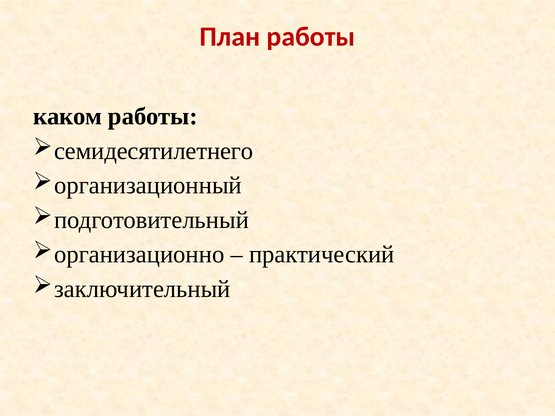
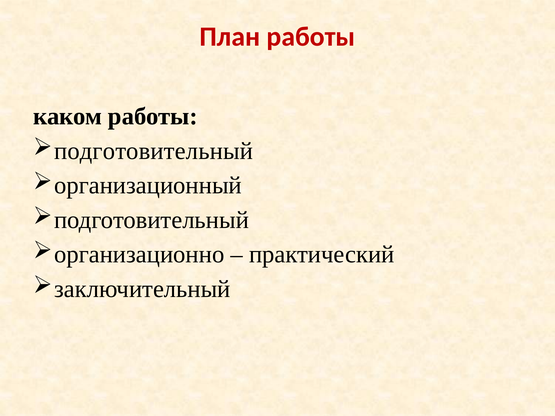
семидесятилетнего: семидесятилетнего -> подготовительный (154, 151)
